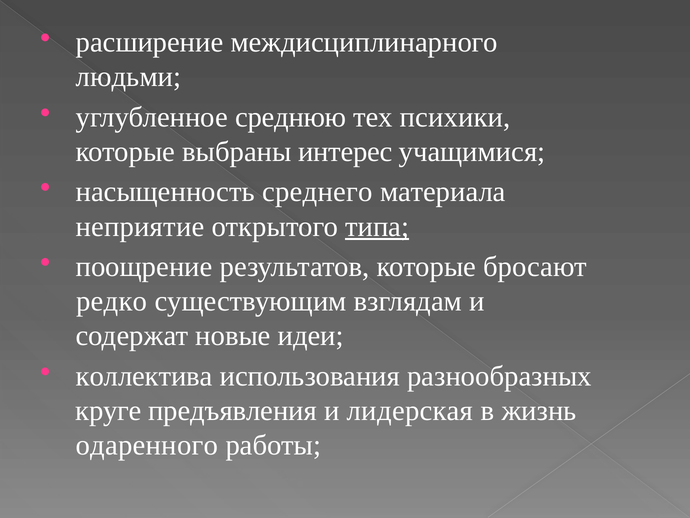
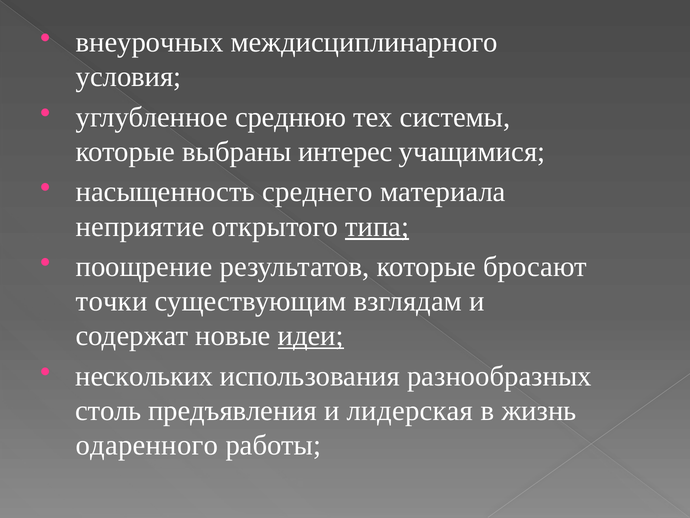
расширение: расширение -> внеурочных (150, 42)
людьми: людьми -> условия (129, 77)
психики: психики -> системы (455, 117)
редко: редко -> точки (112, 301)
идеи underline: none -> present (311, 336)
коллектива: коллектива -> нескольких (144, 376)
круге: круге -> столь (108, 410)
